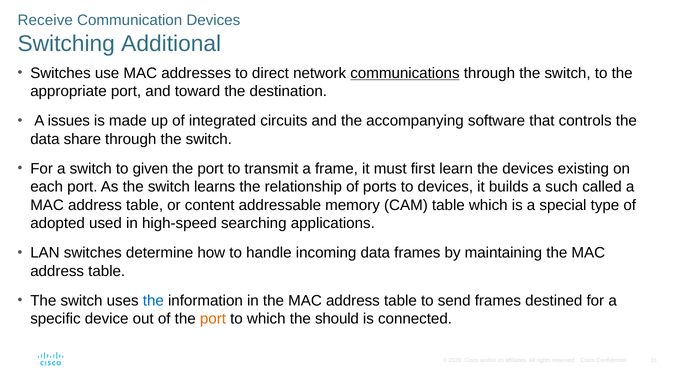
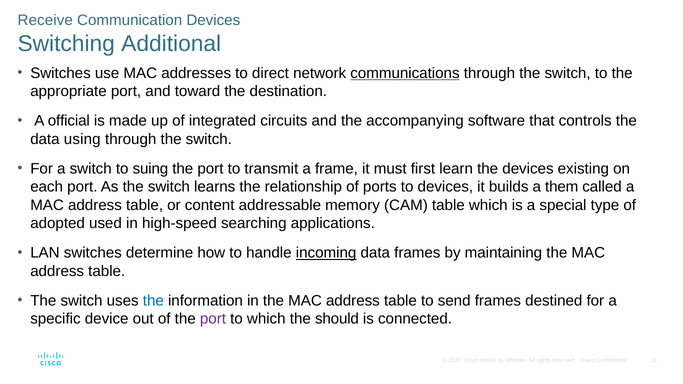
issues: issues -> official (69, 121)
share: share -> using (82, 139)
given: given -> suing (150, 169)
such: such -> them (562, 187)
incoming underline: none -> present (326, 253)
port colour: orange -> purple (213, 319)
